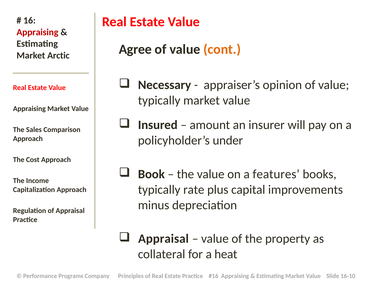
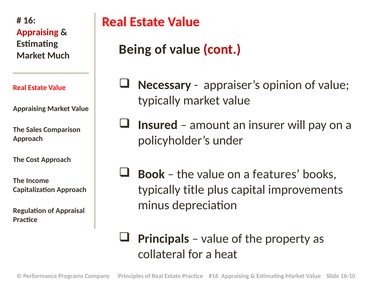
Agree: Agree -> Being (135, 49)
cont colour: orange -> red (222, 49)
Arctic: Arctic -> Much (58, 55)
rate: rate -> title (194, 189)
Appraisal: Appraisal -> Principals (164, 238)
